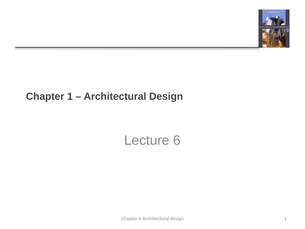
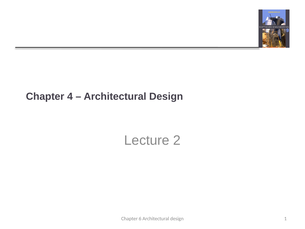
Chapter 1: 1 -> 4 (70, 96)
Lecture 6: 6 -> 2 (177, 140)
